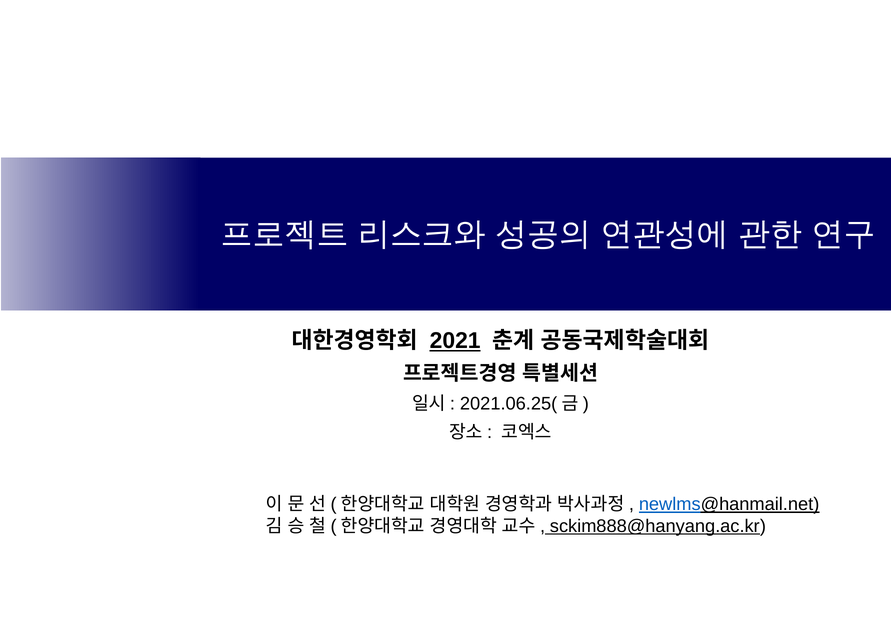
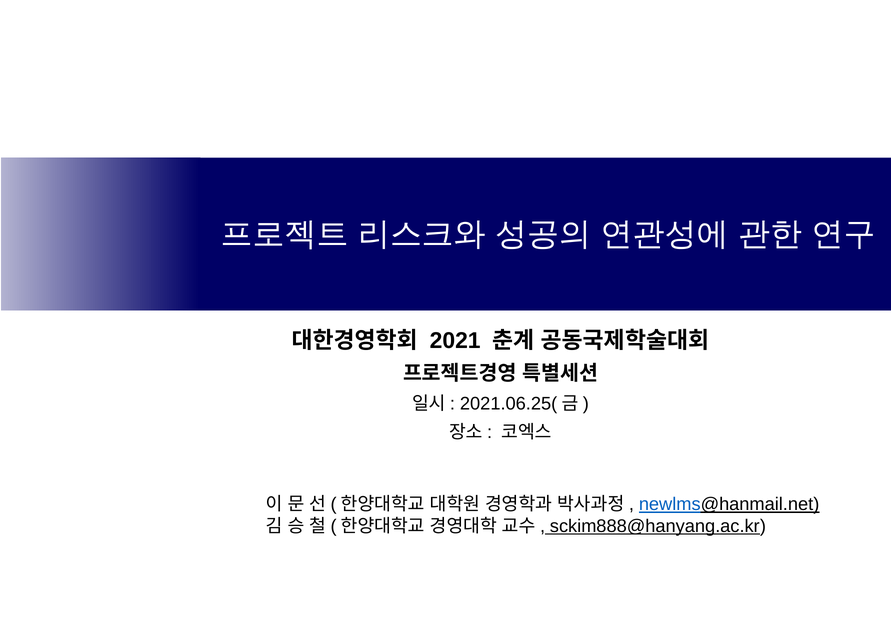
2021 underline: present -> none (455, 341)
